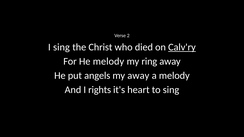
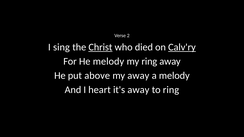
Christ underline: none -> present (100, 47)
angels: angels -> above (97, 76)
rights: rights -> heart (100, 90)
it's heart: heart -> away (138, 90)
to sing: sing -> ring (171, 90)
